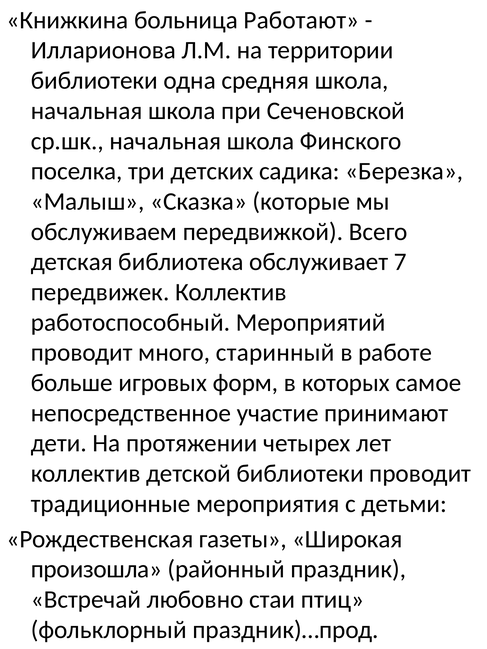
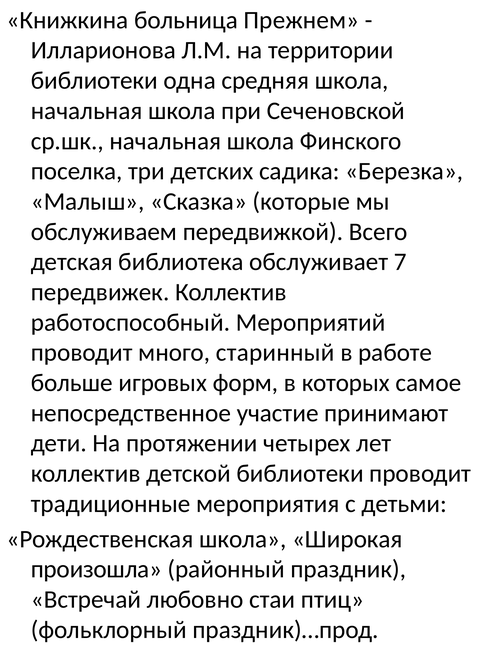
Работают: Работают -> Прежнем (301, 20)
Рождественская газеты: газеты -> школа (243, 539)
